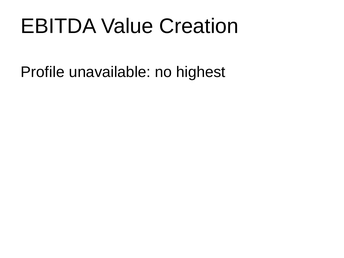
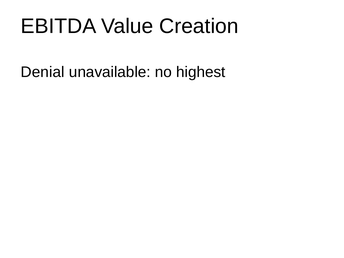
Profile: Profile -> Denial (43, 72)
